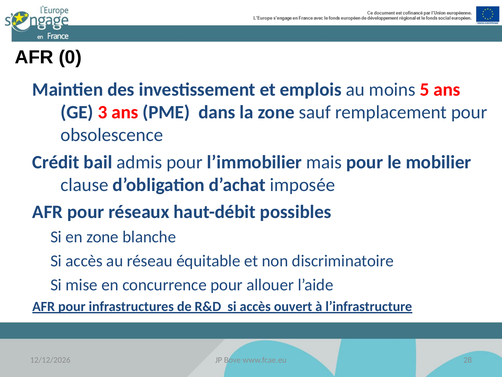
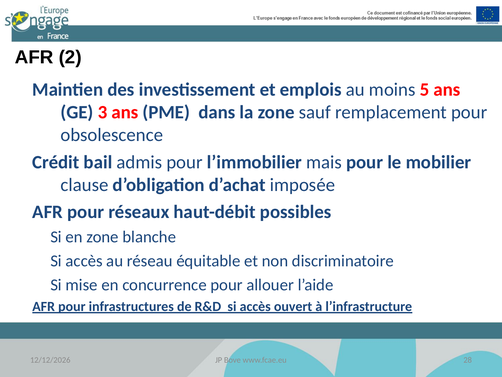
0: 0 -> 2 (70, 57)
